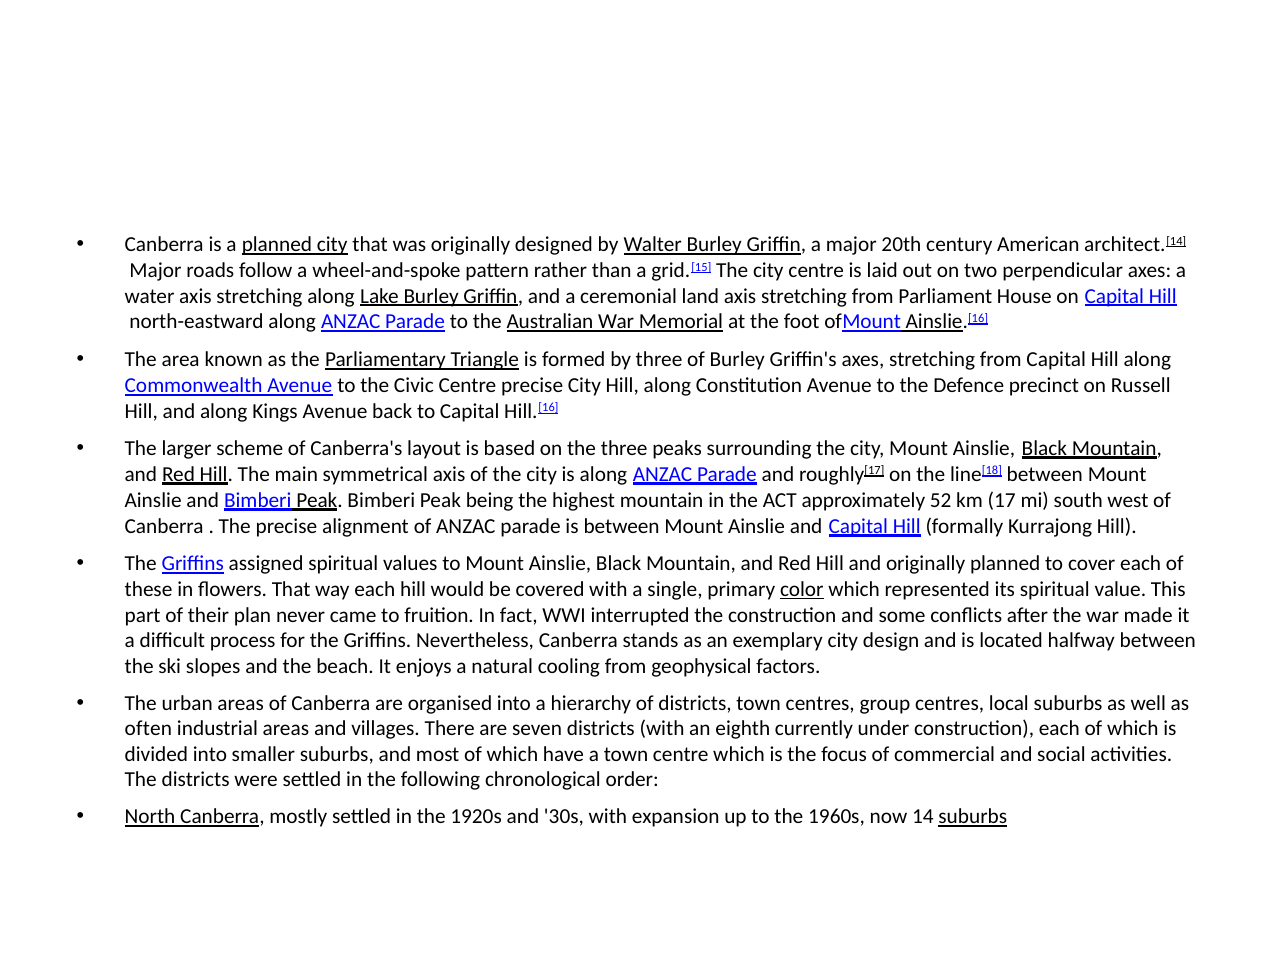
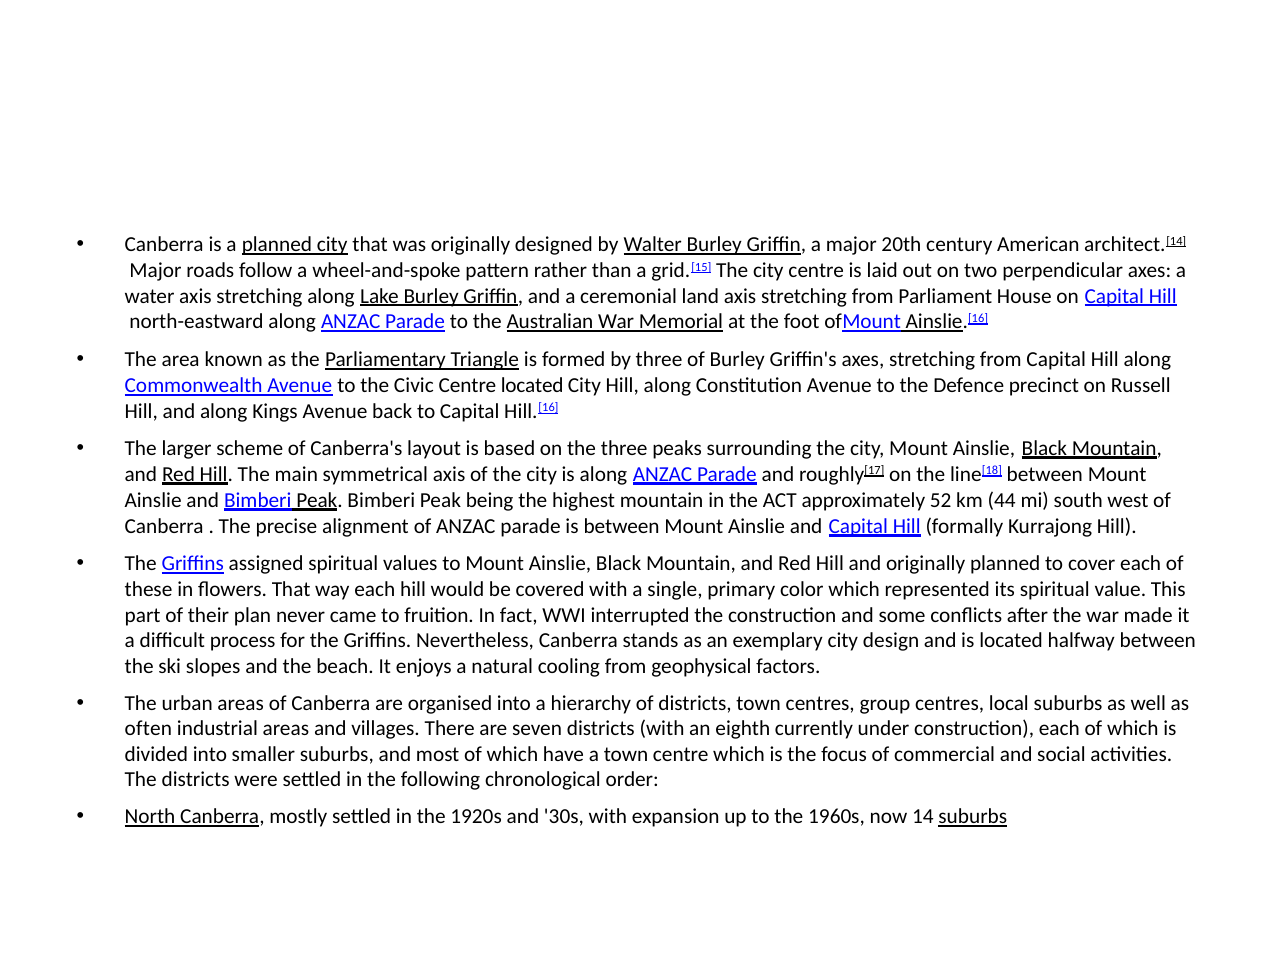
Centre precise: precise -> located (532, 385)
17: 17 -> 44 (1002, 500)
color underline: present -> none (802, 590)
